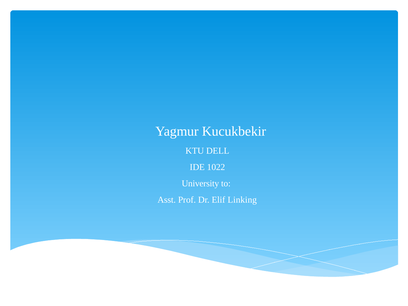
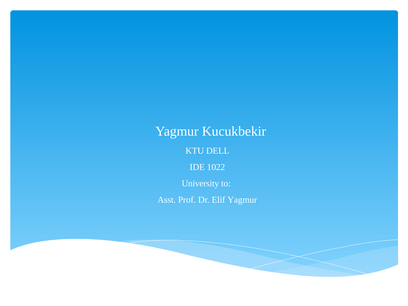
Elif Linking: Linking -> Yagmur (242, 200)
